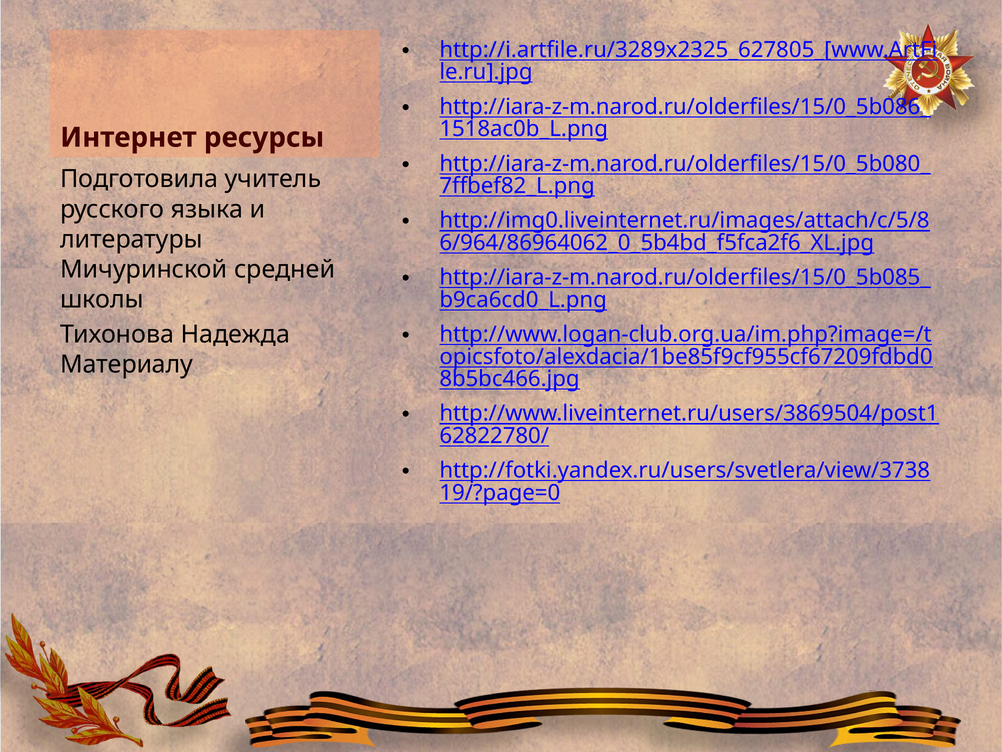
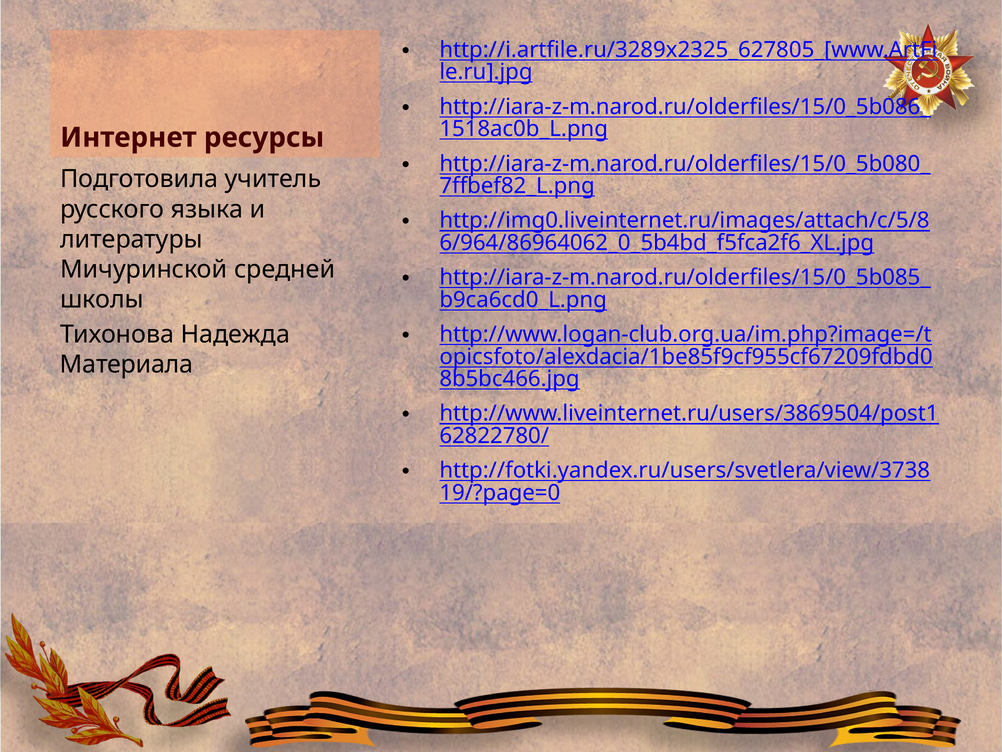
Материалу: Материалу -> Материала (127, 364)
